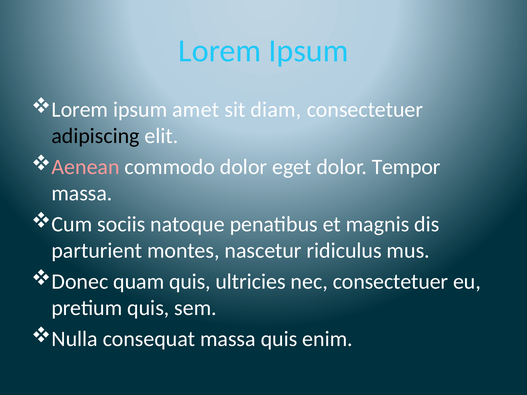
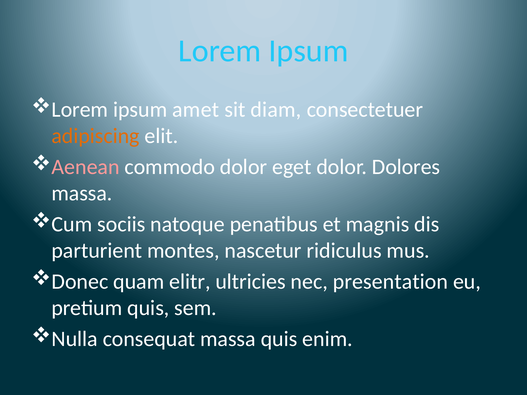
adipiscing colour: black -> orange (96, 136)
Tempor: Tempor -> Dolores (406, 167)
quam quis: quis -> elitr (190, 282)
nec consectetuer: consectetuer -> presentation (390, 282)
